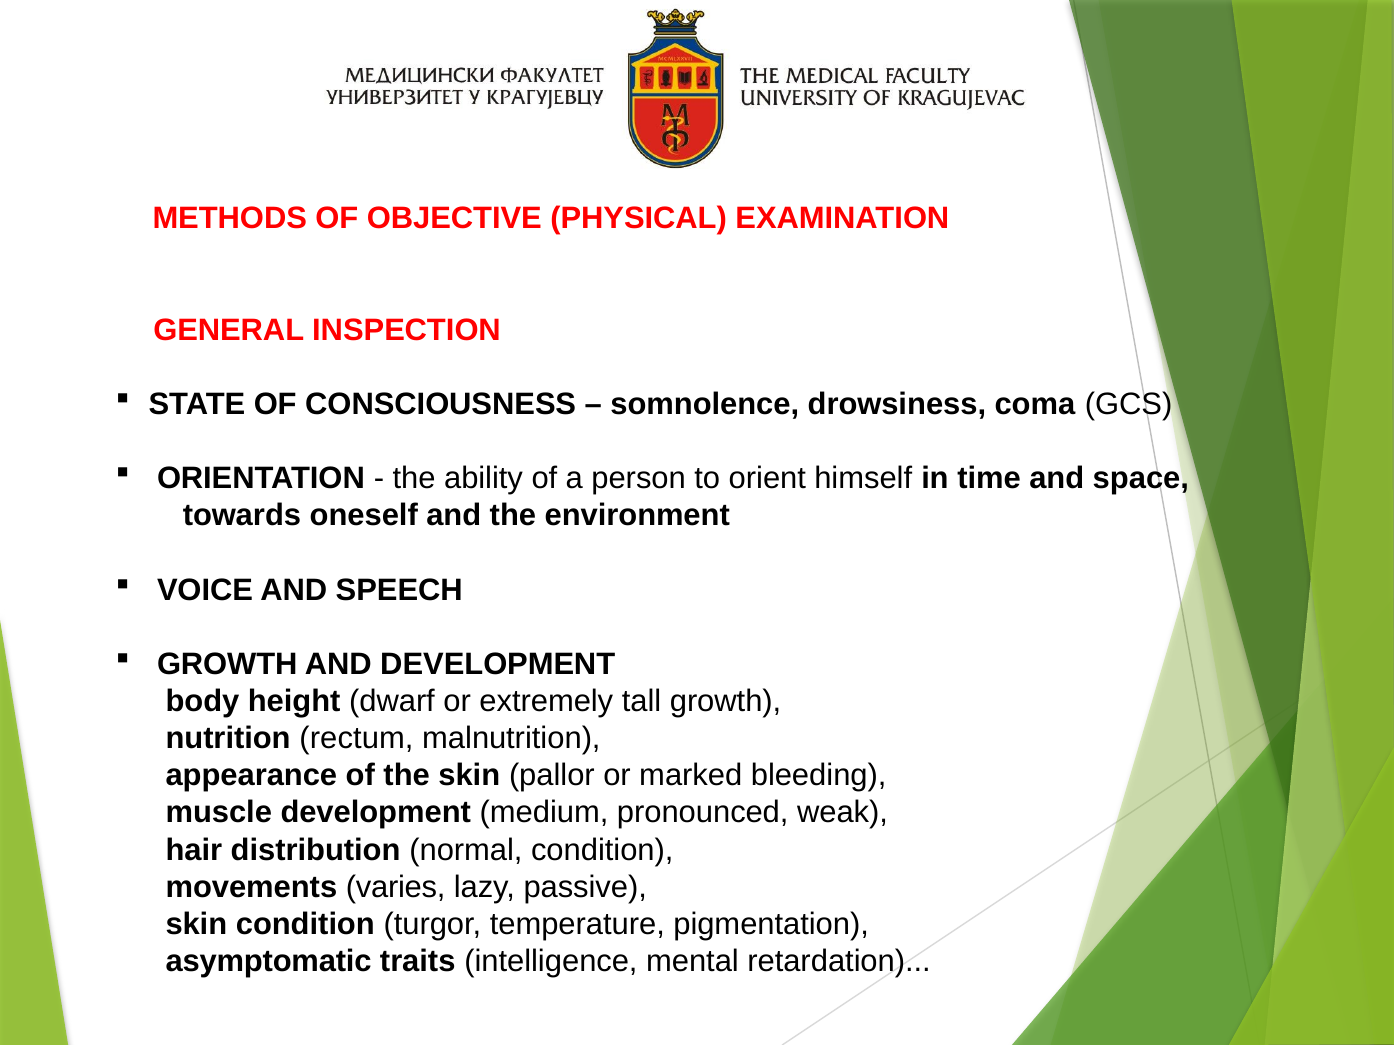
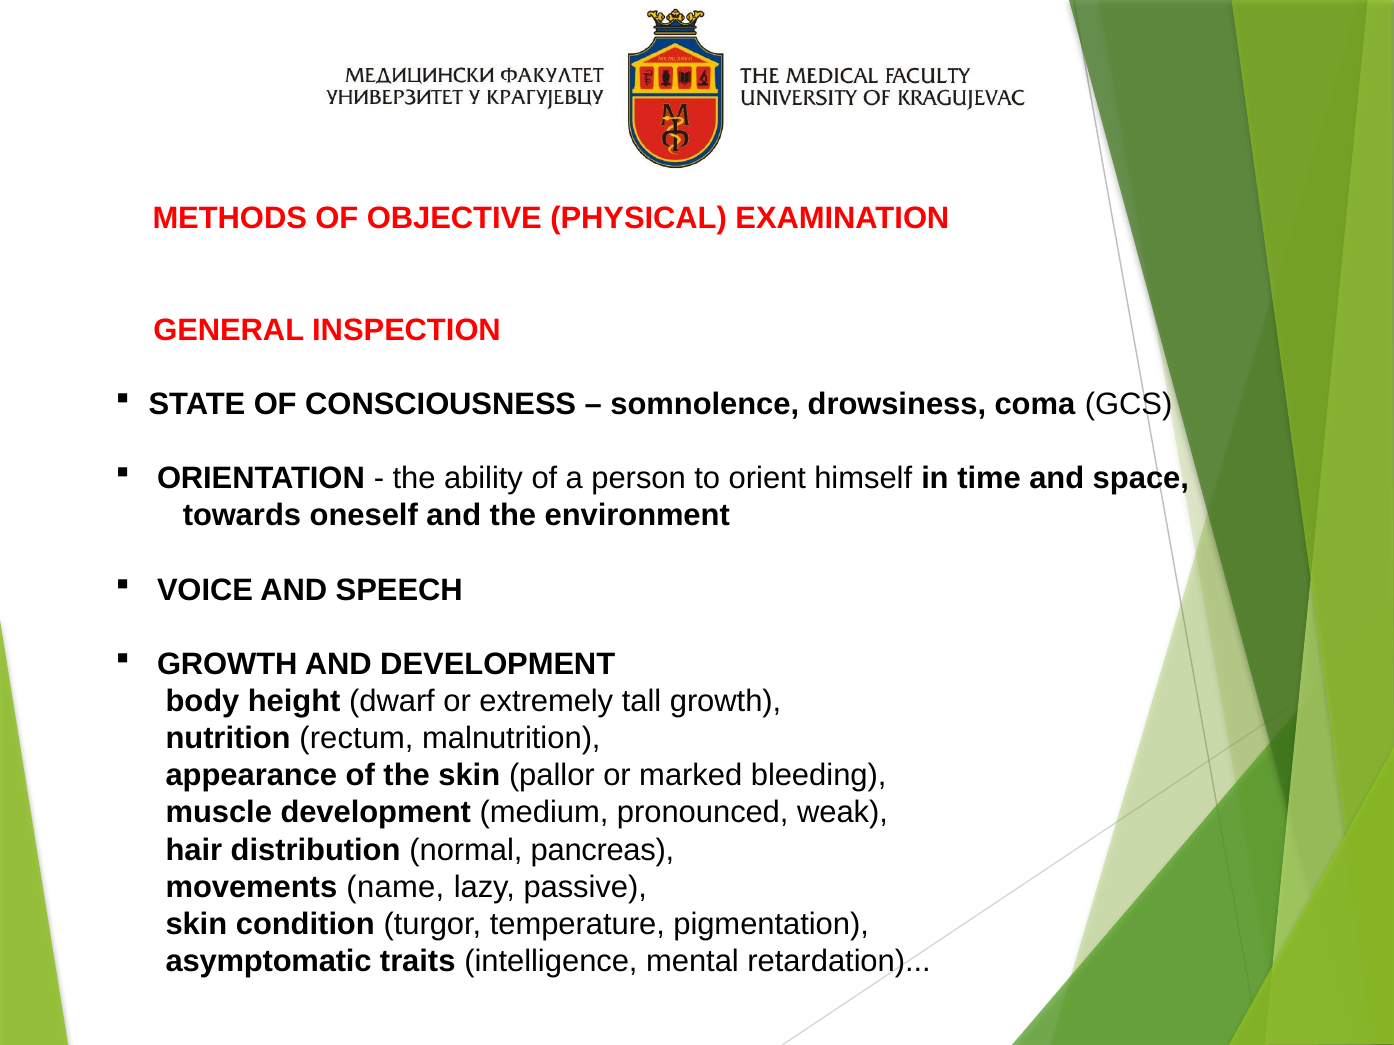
normal condition: condition -> pancreas (602, 850)
varies: varies -> name (395, 887)
